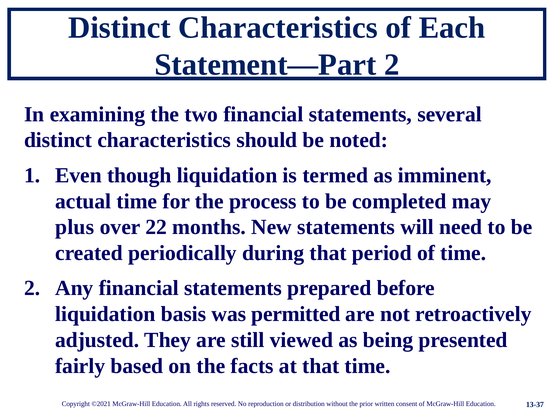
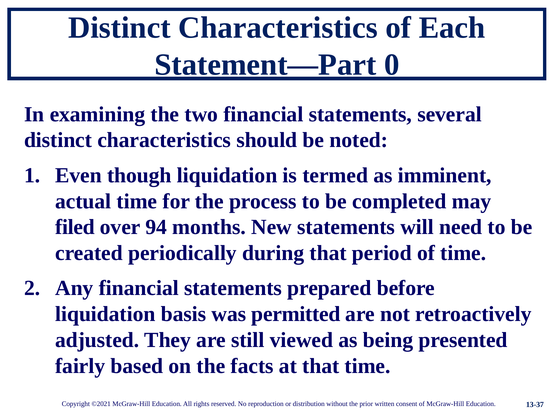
Statement—Part 2: 2 -> 0 (392, 64)
plus: plus -> filed (75, 227)
22: 22 -> 94 (156, 227)
